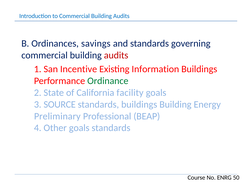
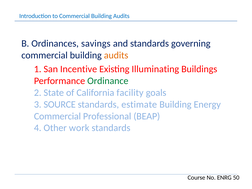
audits colour: red -> orange (116, 55)
Information: Information -> Illuminating (155, 69)
standards buildings: buildings -> estimate (139, 104)
Preliminary: Preliminary -> Commercial (57, 116)
Other goals: goals -> work (79, 128)
